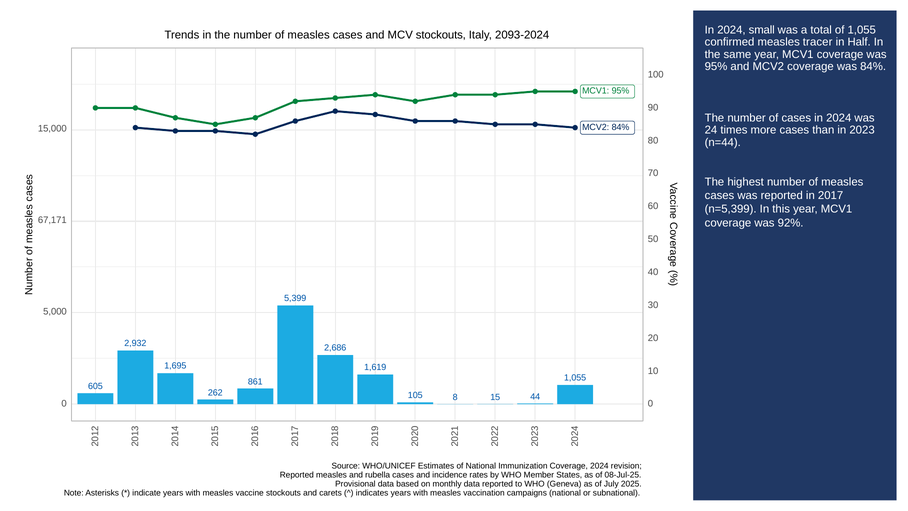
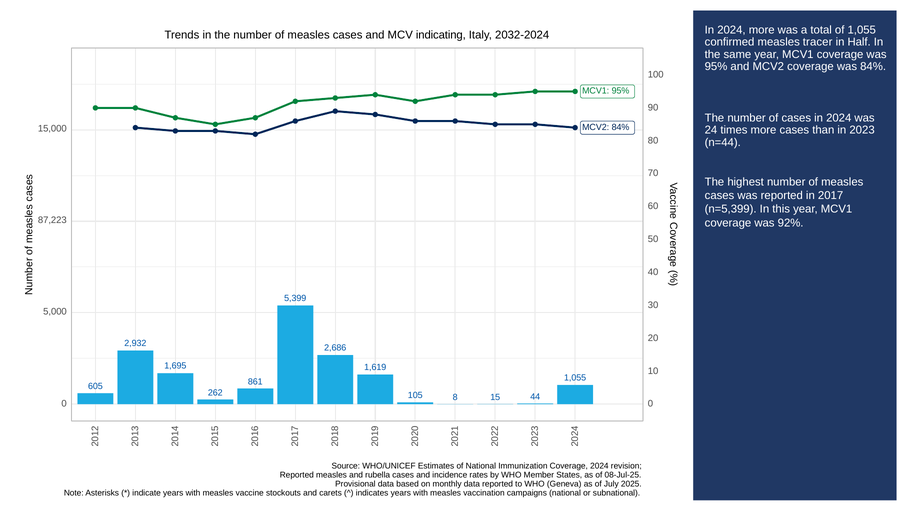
2024 small: small -> more (762, 30)
MCV stockouts: stockouts -> indicating (441, 35)
2093-2024: 2093-2024 -> 2032-2024 (522, 35)
67,171: 67,171 -> 87,223 (52, 220)
